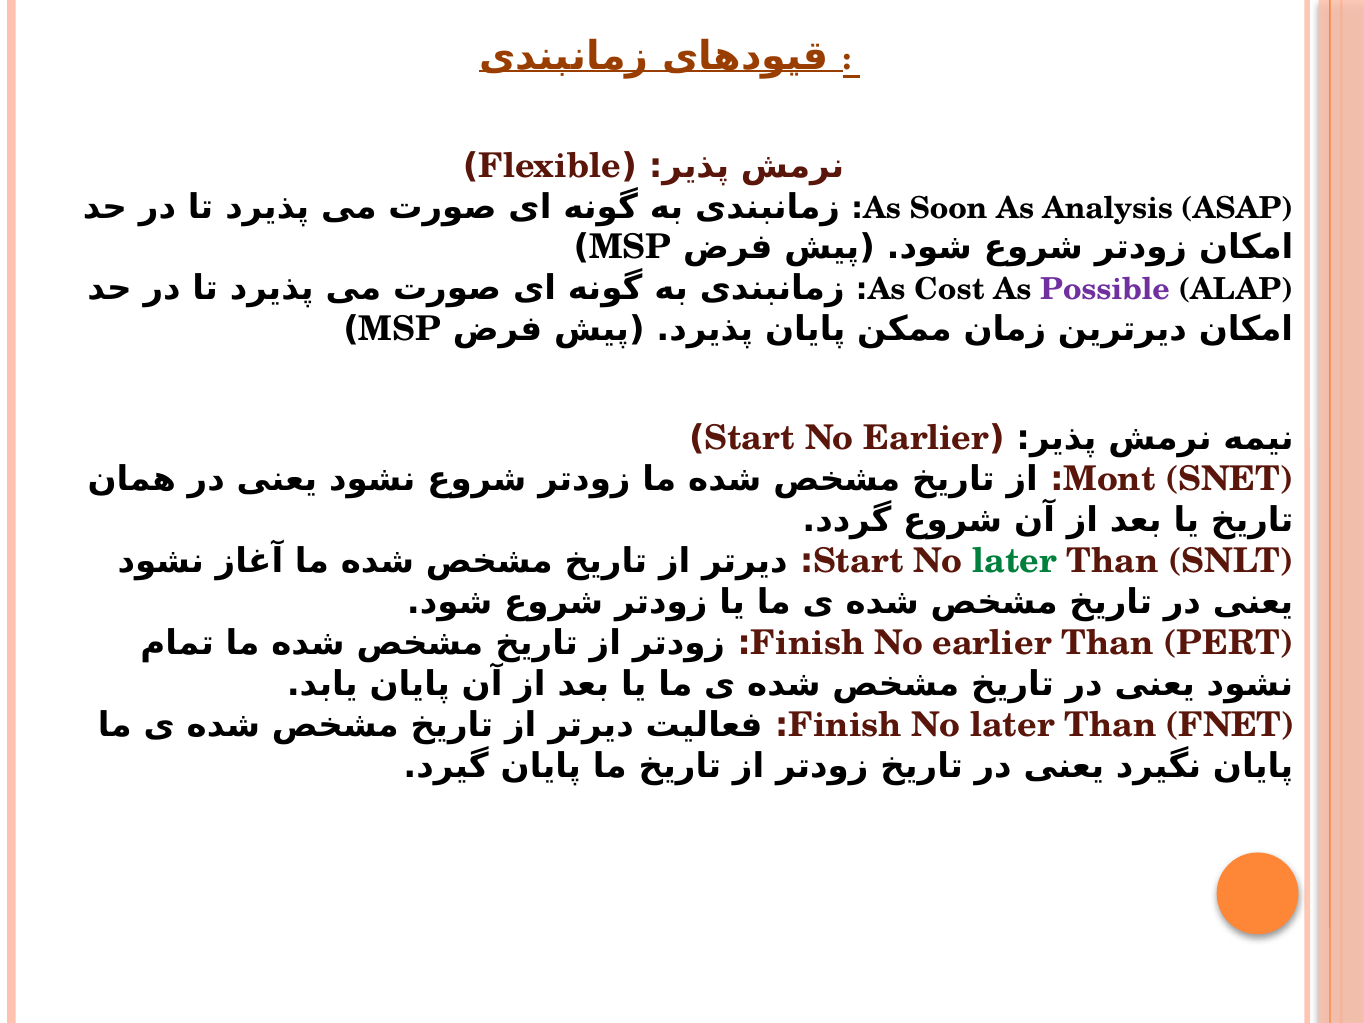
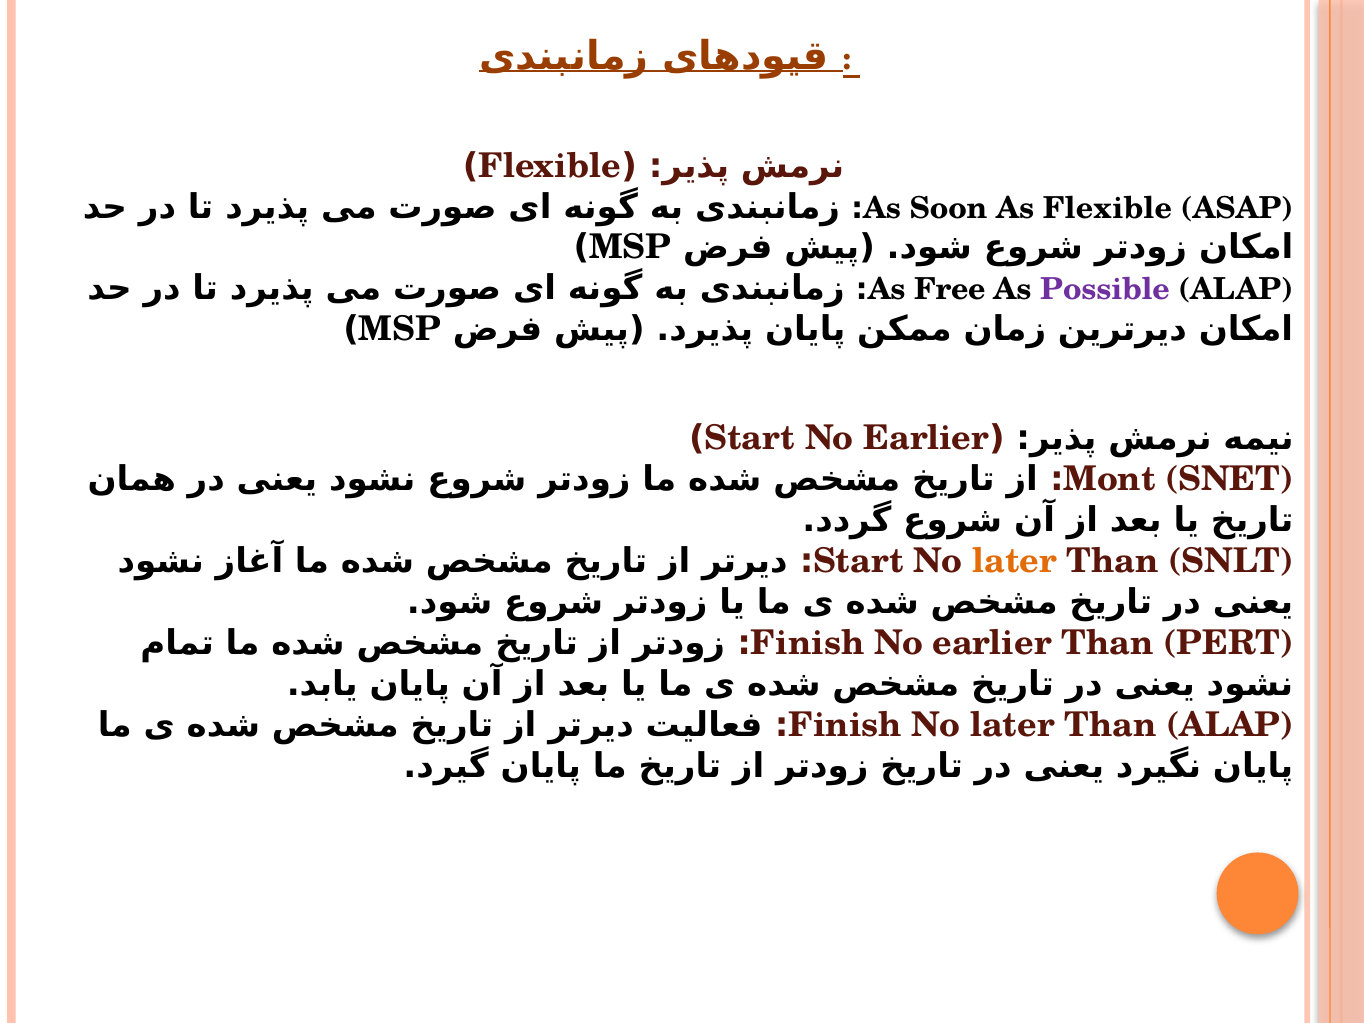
As Analysis: Analysis -> Flexible (1107, 208)
Cost: Cost -> Free (950, 290)
later colour: green -> orange (1015, 561)
Than FNET: FNET -> ALAP (1230, 725)
